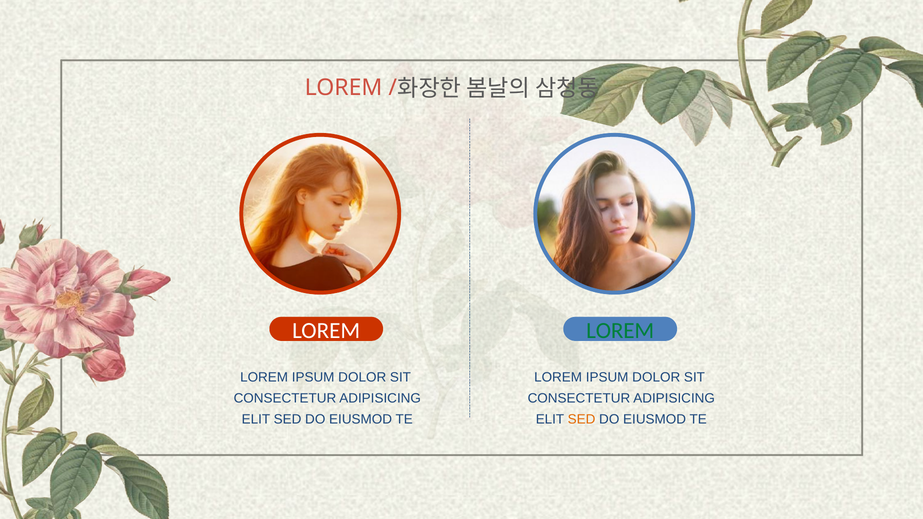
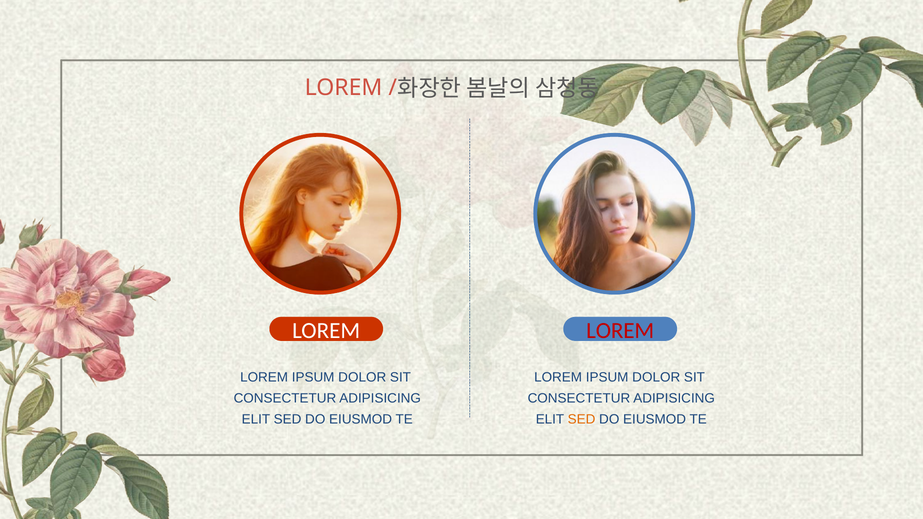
LOREM colour: green -> red (620, 331)
